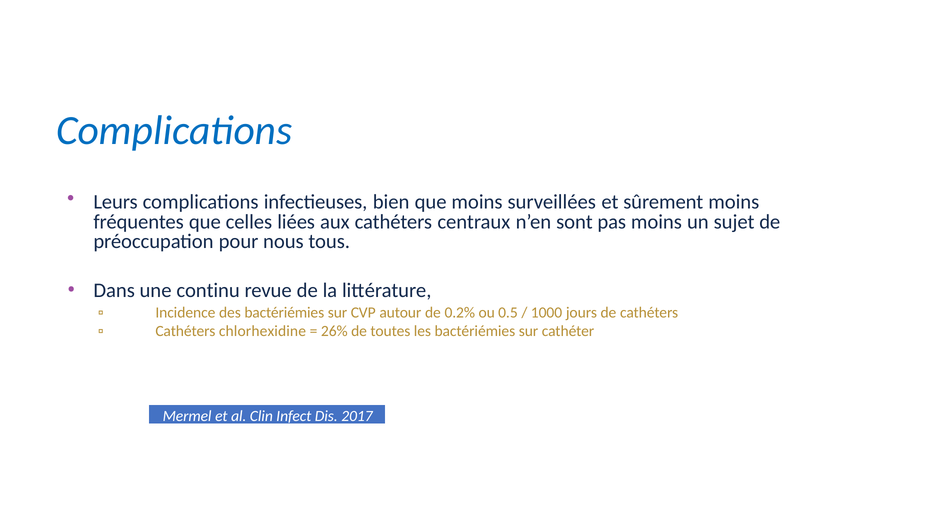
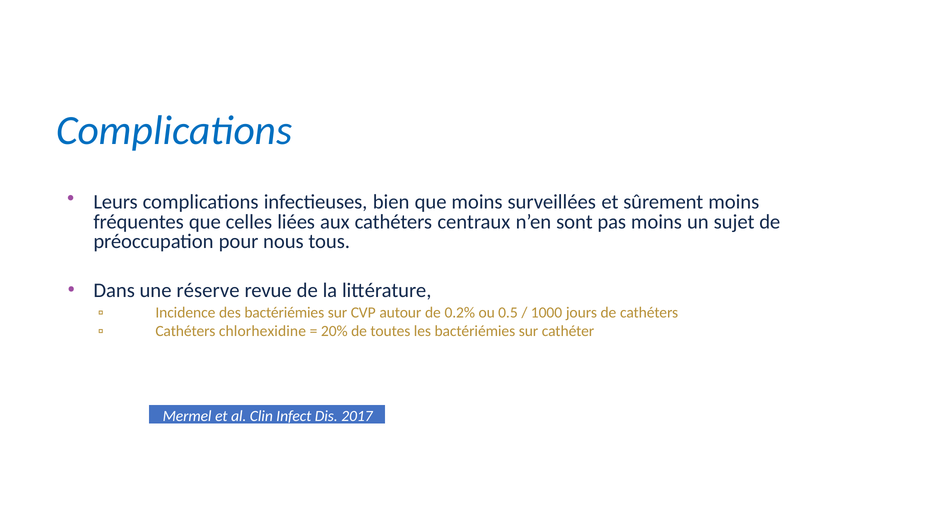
continu: continu -> réserve (208, 291)
26%: 26% -> 20% (334, 331)
